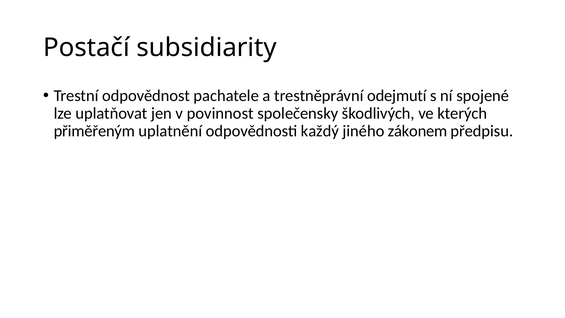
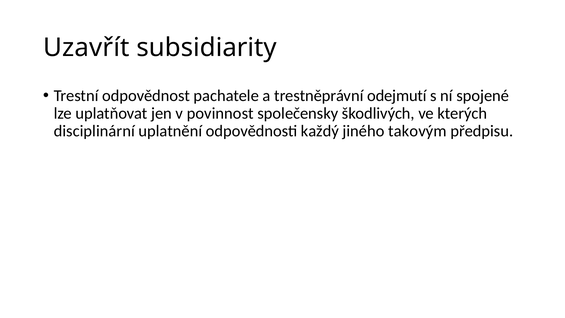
Postačí: Postačí -> Uzavřít (86, 47)
přiměřeným: přiměřeným -> disciplinární (94, 131)
zákonem: zákonem -> takovým (417, 131)
